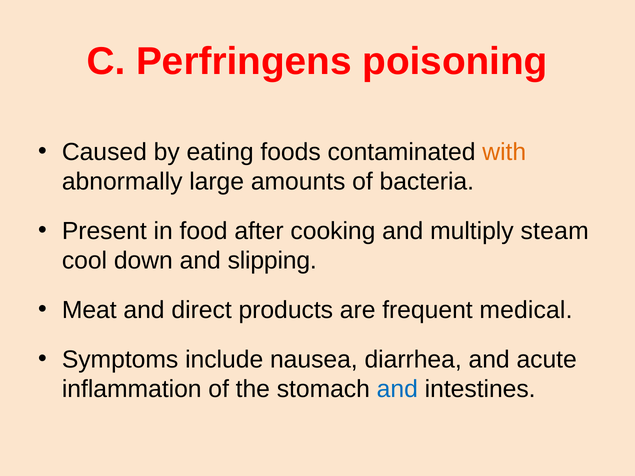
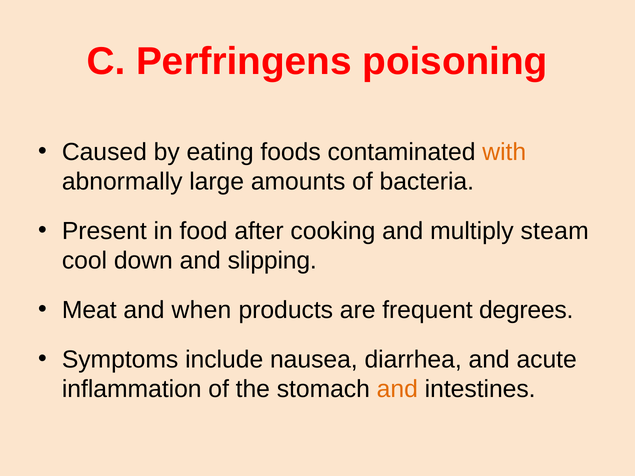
direct: direct -> when (201, 310)
medical: medical -> degrees (526, 310)
and colour: blue -> orange (397, 389)
